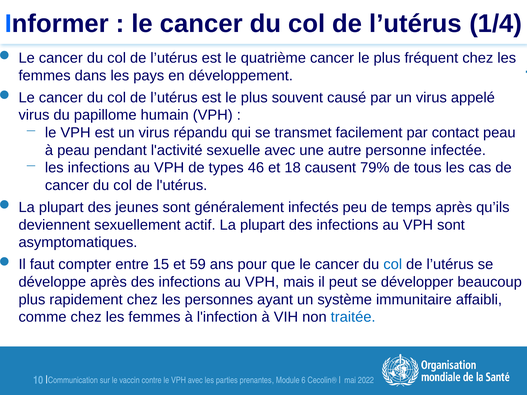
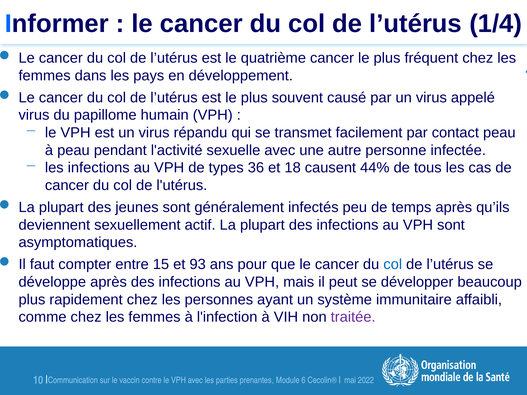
46: 46 -> 36 (256, 168)
79%: 79% -> 44% (375, 168)
59: 59 -> 93 (198, 265)
traitée colour: blue -> purple (353, 317)
